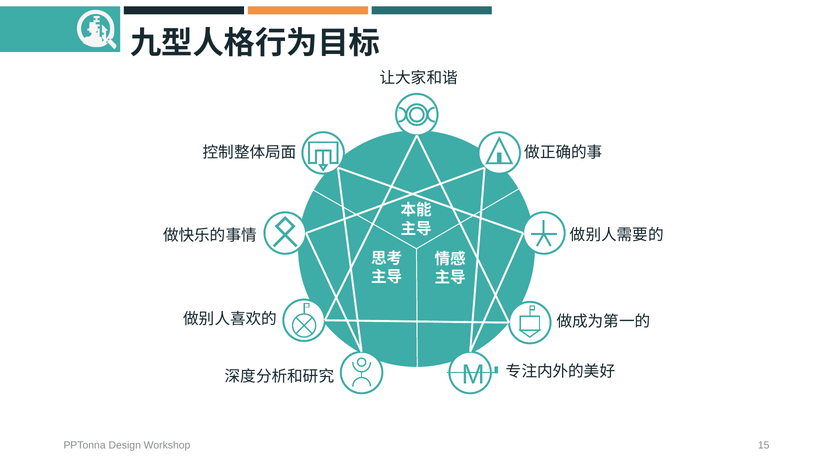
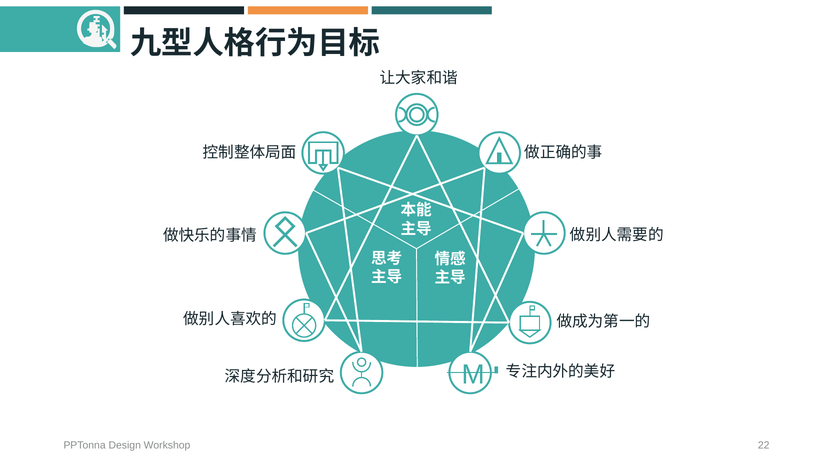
15: 15 -> 22 (764, 446)
